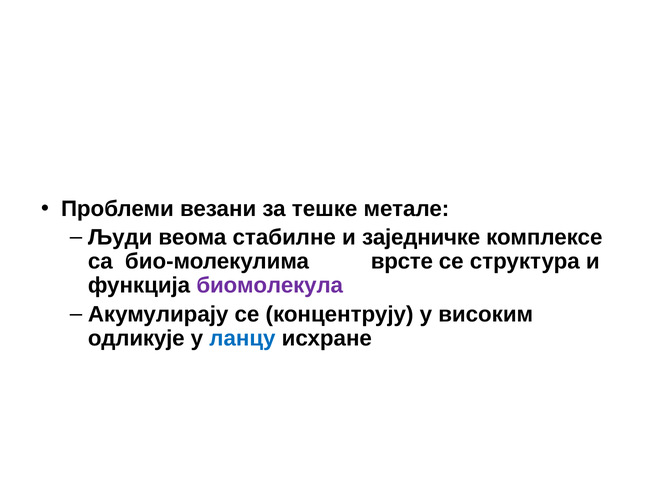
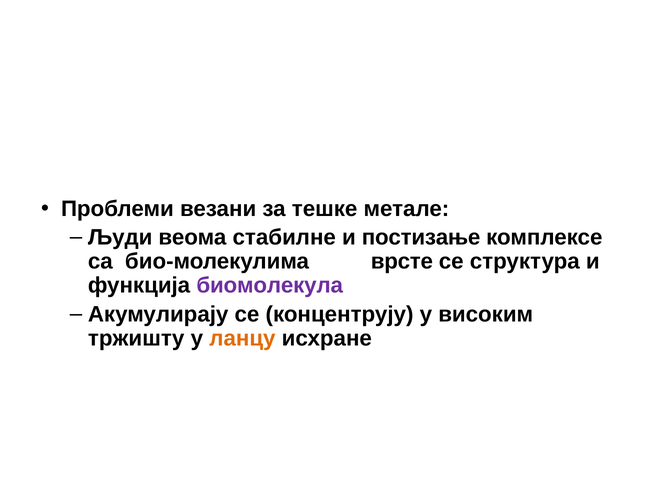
заједничке: заједничке -> постизање (421, 237)
одликује: одликује -> тржишту (136, 338)
ланцу colour: blue -> orange (242, 338)
